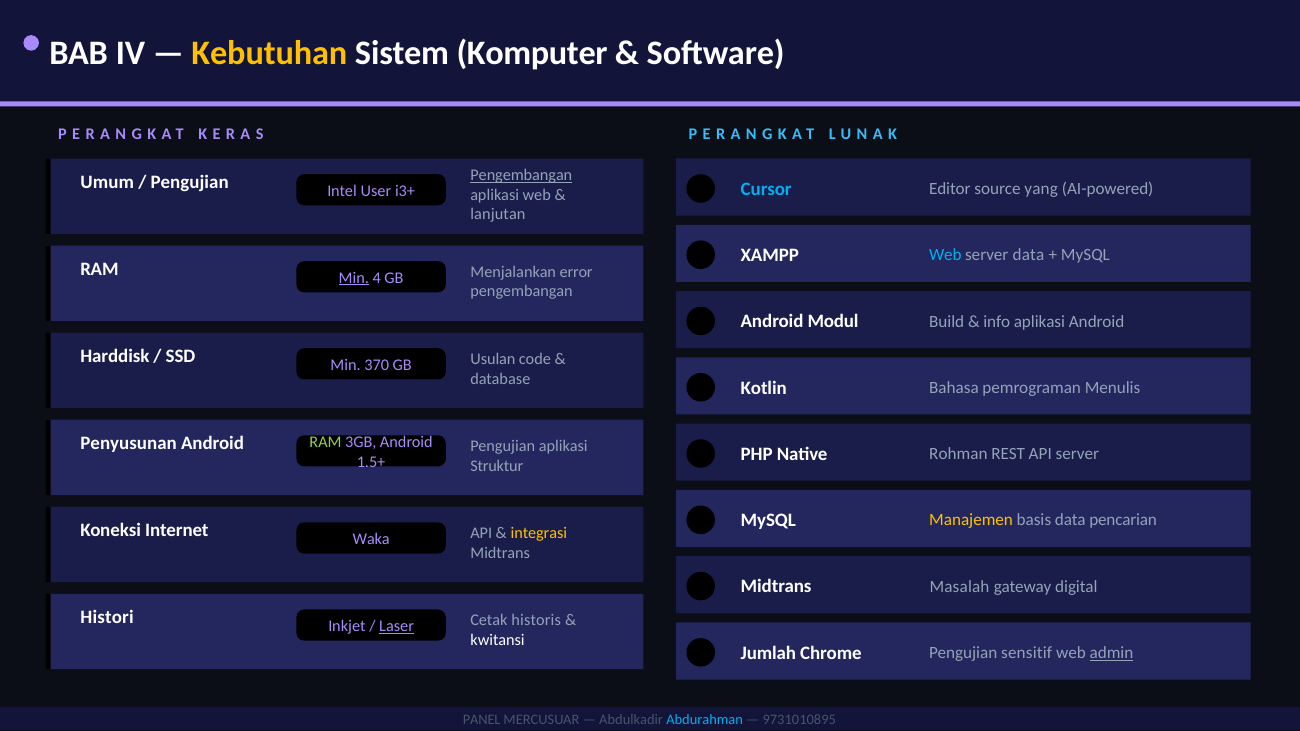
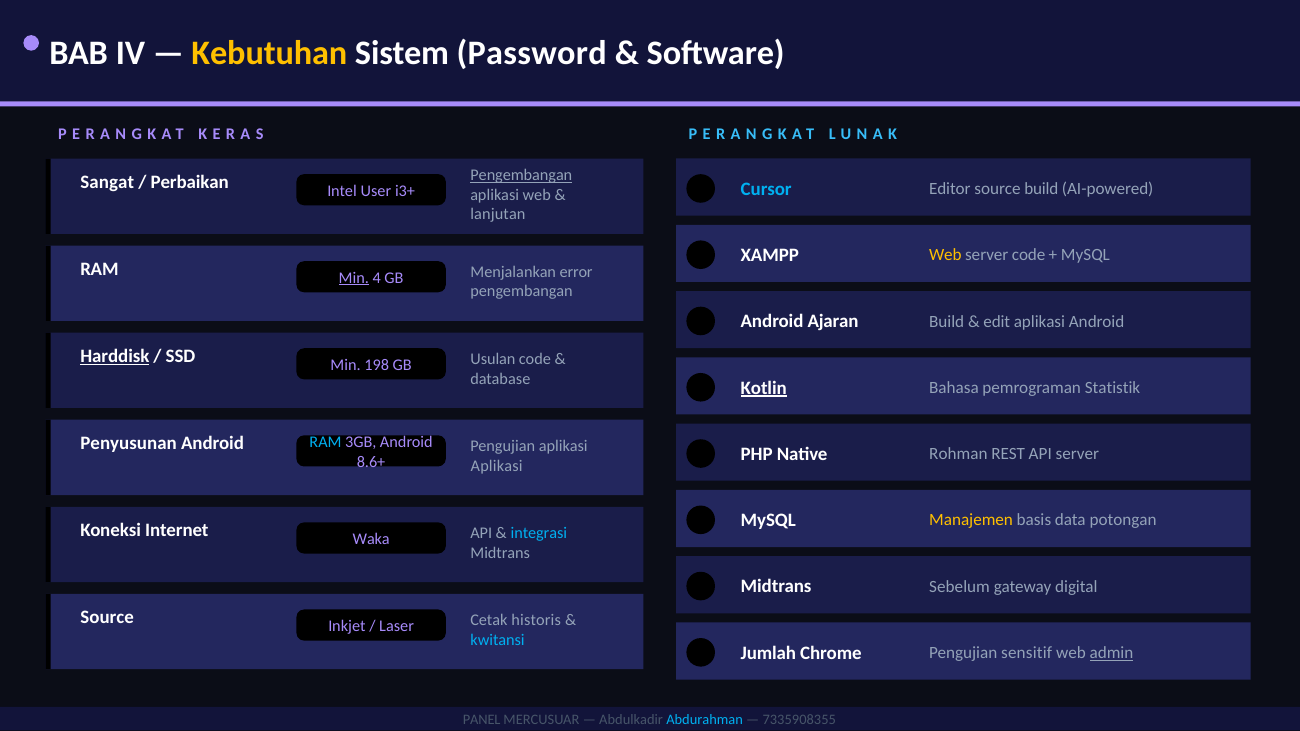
Komputer: Komputer -> Password (532, 53)
Umum: Umum -> Sangat (107, 182)
Pengujian: Pengujian -> Perbaikan (190, 182)
source yang: yang -> build (1041, 189)
Web colour: light blue -> yellow (945, 255)
server data: data -> code (1029, 255)
Modul: Modul -> Ajaran (833, 322)
info: info -> edit (997, 322)
Harddisk underline: none -> present (115, 356)
370: 370 -> 198 (377, 365)
Kotlin underline: none -> present (764, 388)
Menulis: Menulis -> Statistik (1113, 388)
RAM colour: light green -> light blue (326, 442)
1.5+: 1.5+ -> 8.6+ (371, 462)
Struktur: Struktur -> Aplikasi (497, 466)
pencarian: pencarian -> potongan (1123, 521)
integrasi colour: yellow -> light blue (539, 533)
Masalah: Masalah -> Sebelum (960, 587)
Histori: Histori -> Source (107, 617)
Laser underline: present -> none (397, 626)
kwitansi colour: white -> light blue (498, 640)
9731010895: 9731010895 -> 7335908355 (799, 720)
